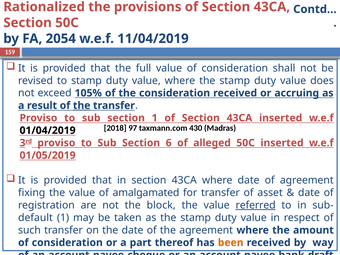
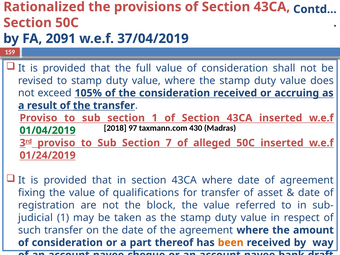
2054: 2054 -> 2091 (61, 39)
11/04/2019: 11/04/2019 -> 37/04/2019 (153, 39)
01/04/2019 colour: black -> green (48, 130)
6: 6 -> 7 (169, 143)
01/05/2019: 01/05/2019 -> 01/24/2019 (48, 155)
amalgamated: amalgamated -> qualifications (146, 193)
referred underline: present -> none (256, 205)
default: default -> judicial (35, 218)
